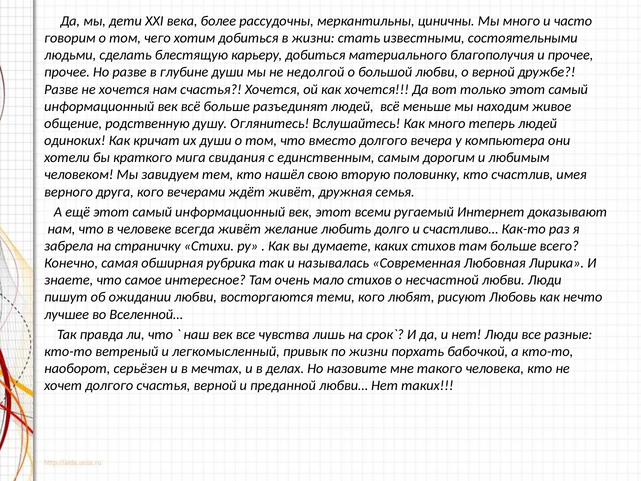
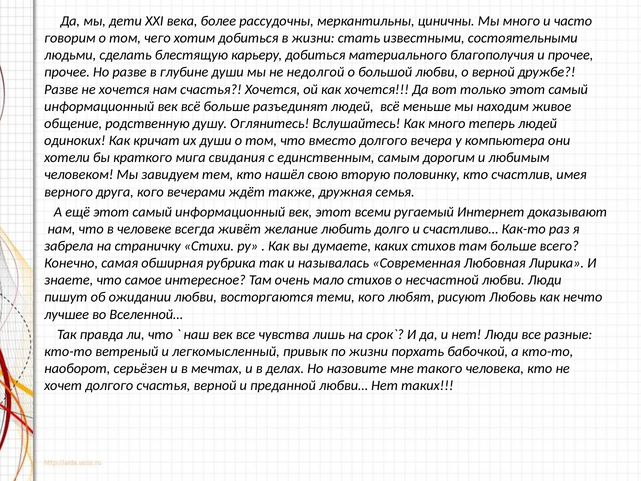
ждёт живёт: живёт -> также (292, 192)
